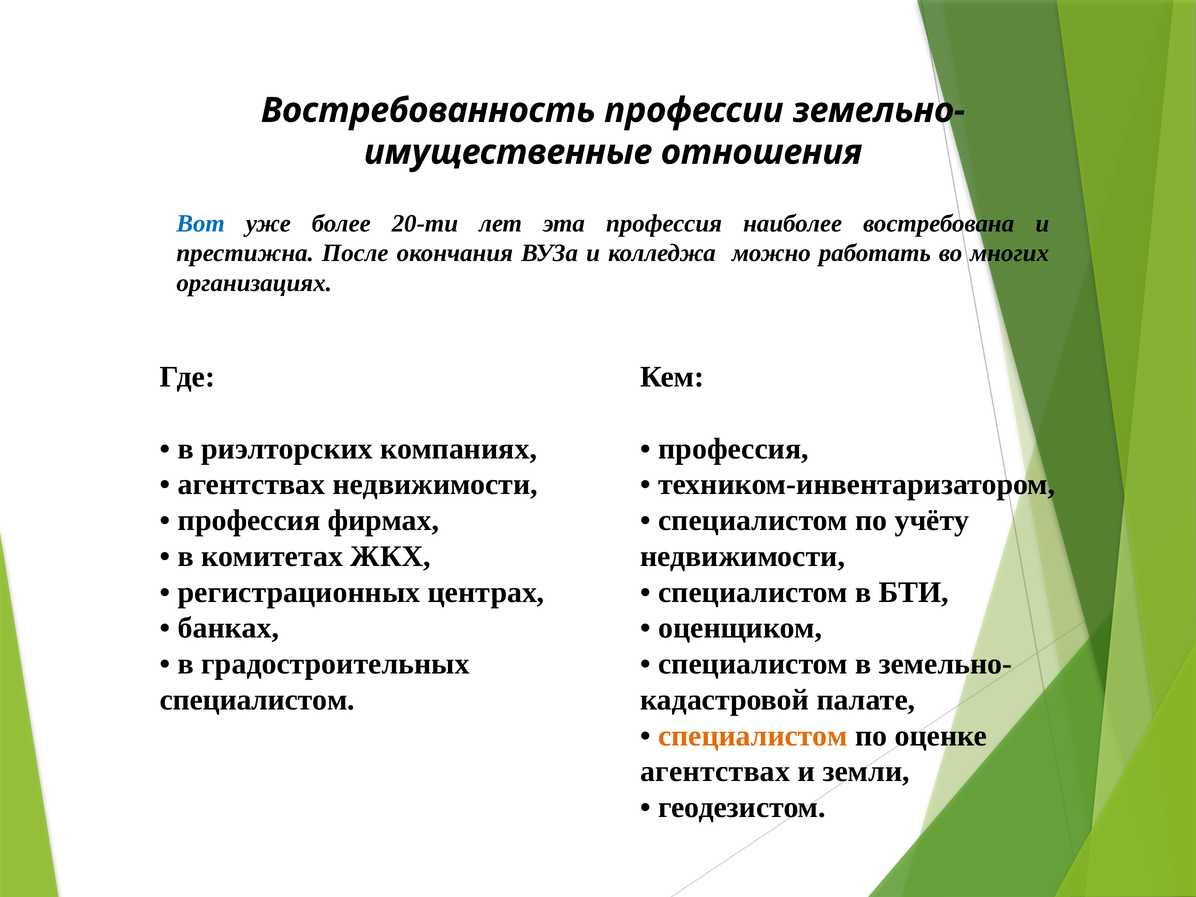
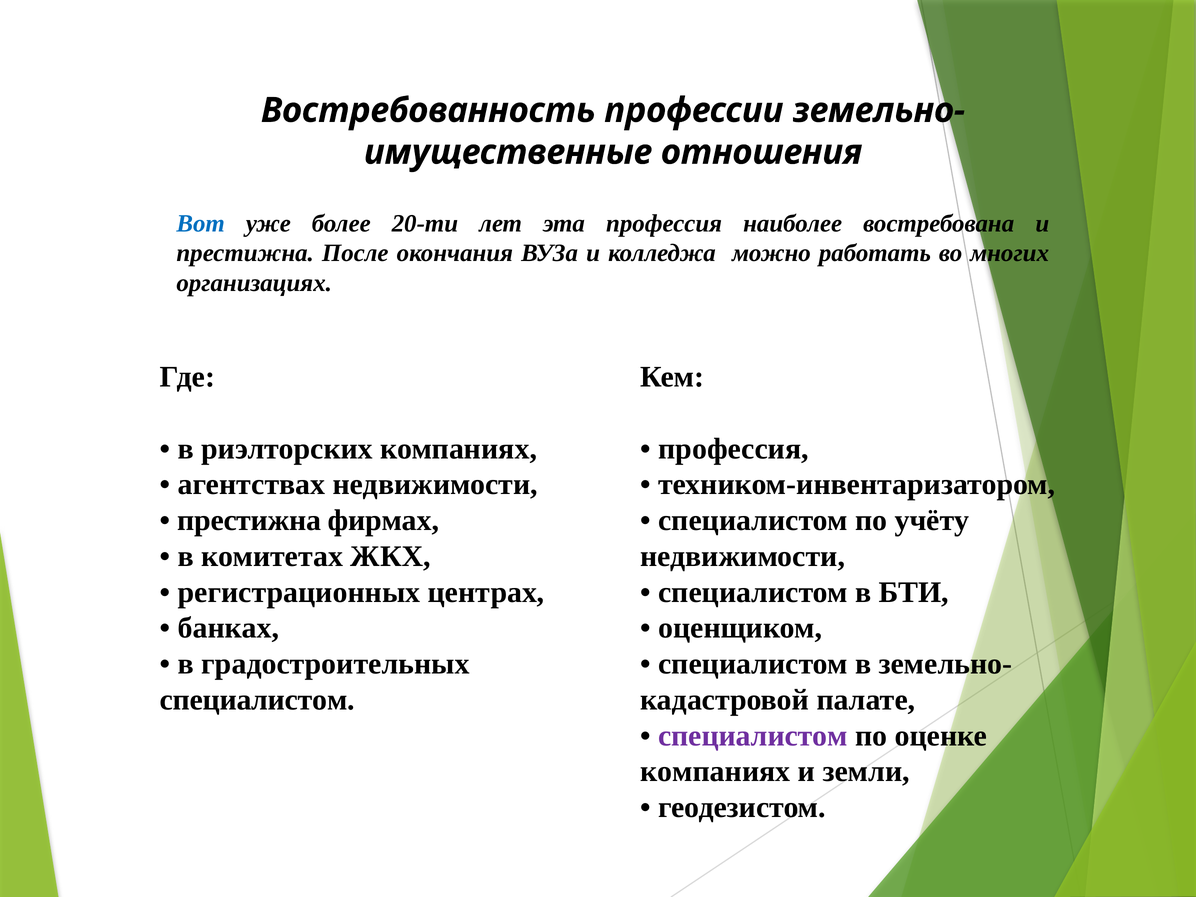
профессия: профессия -> престижна (249, 520)
специалистом colour: orange -> purple (753, 736)
агентствах: агентствах -> компаниях (715, 772)
